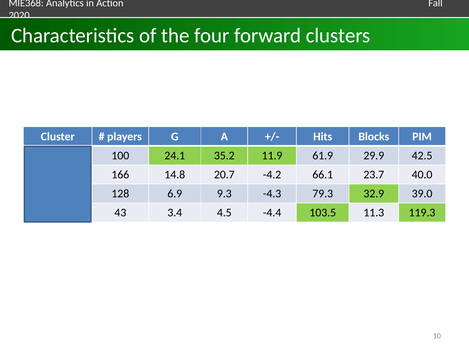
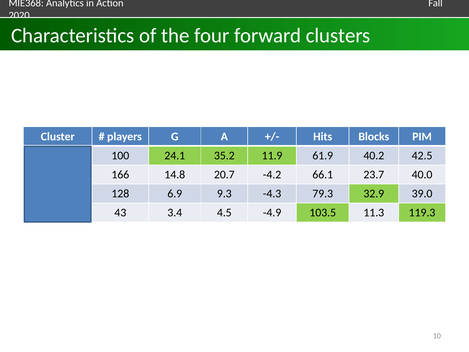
29.9: 29.9 -> 40.2 (374, 155)
-4.4: -4.4 -> -4.9 (272, 213)
